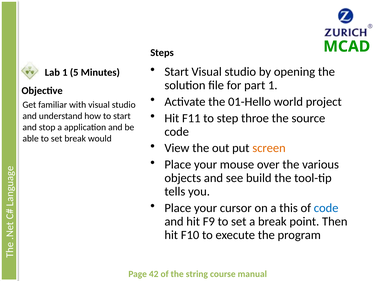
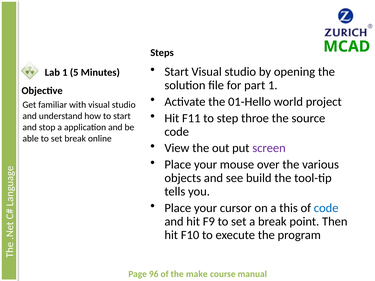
would: would -> online (100, 139)
screen colour: orange -> purple (269, 148)
42: 42 -> 96 (154, 274)
string: string -> make (197, 274)
